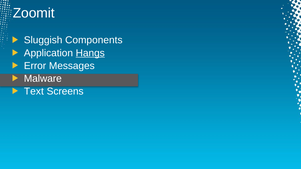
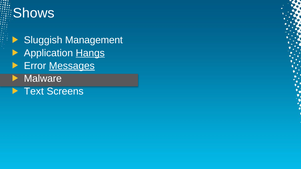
Zoomit: Zoomit -> Shows (34, 13)
Components: Components -> Management (94, 40)
Messages underline: none -> present (72, 66)
